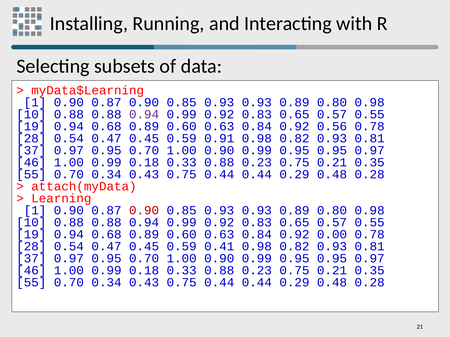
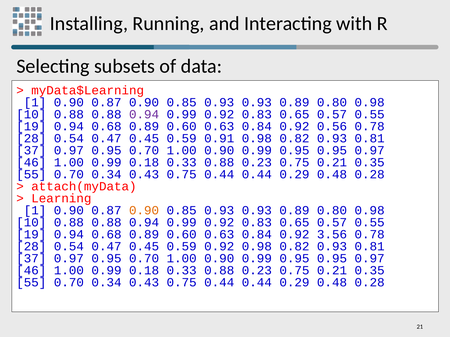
0.90 colour: red -> orange (144, 211)
0.00: 0.00 -> 3.56 (332, 235)
0.59 0.41: 0.41 -> 0.92 (219, 247)
